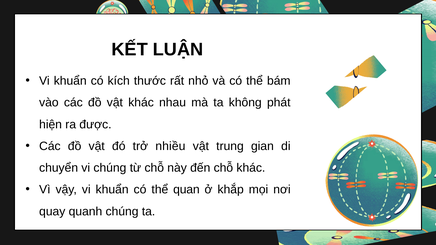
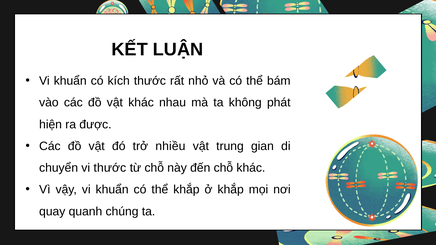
vi chúng: chúng -> thước (110, 168)
thể quan: quan -> khắp (186, 190)
